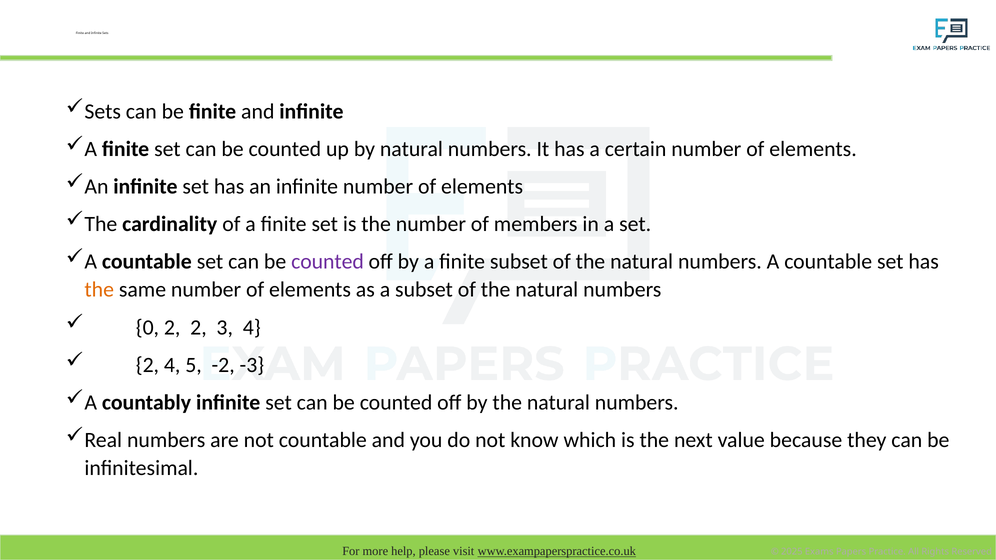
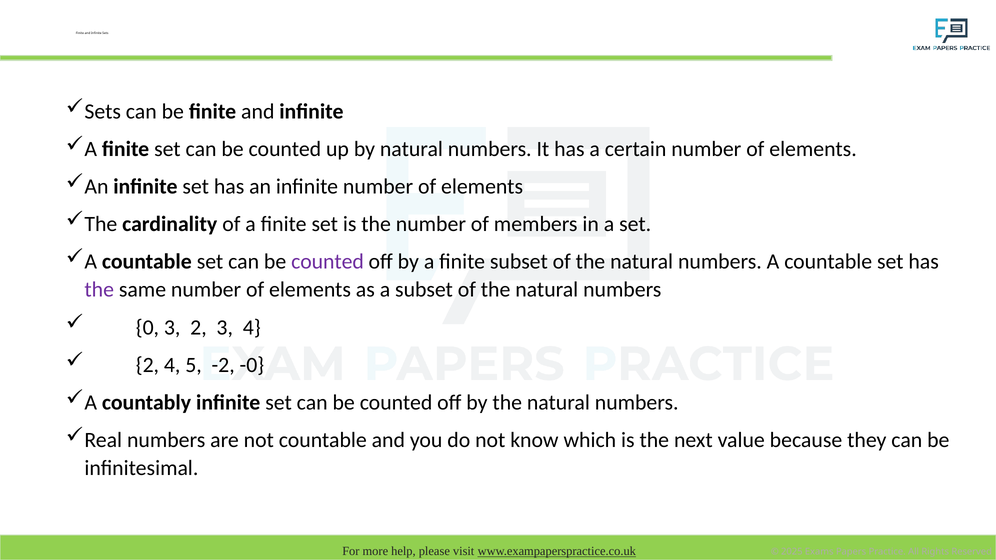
the colour: orange -> purple (99, 290)
0 2: 2 -> 3 (172, 327)
-3: -3 -> -0 (252, 365)
